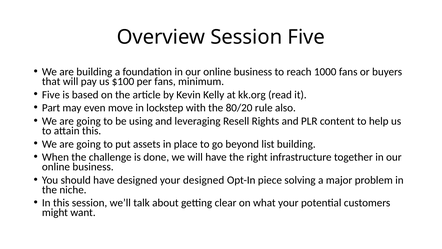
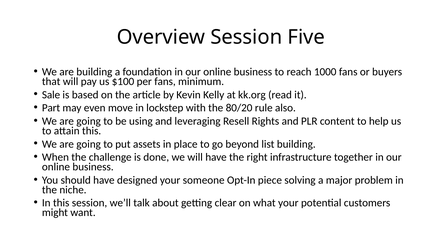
Five: Five -> Sale (51, 95)
your designed: designed -> someone (204, 180)
